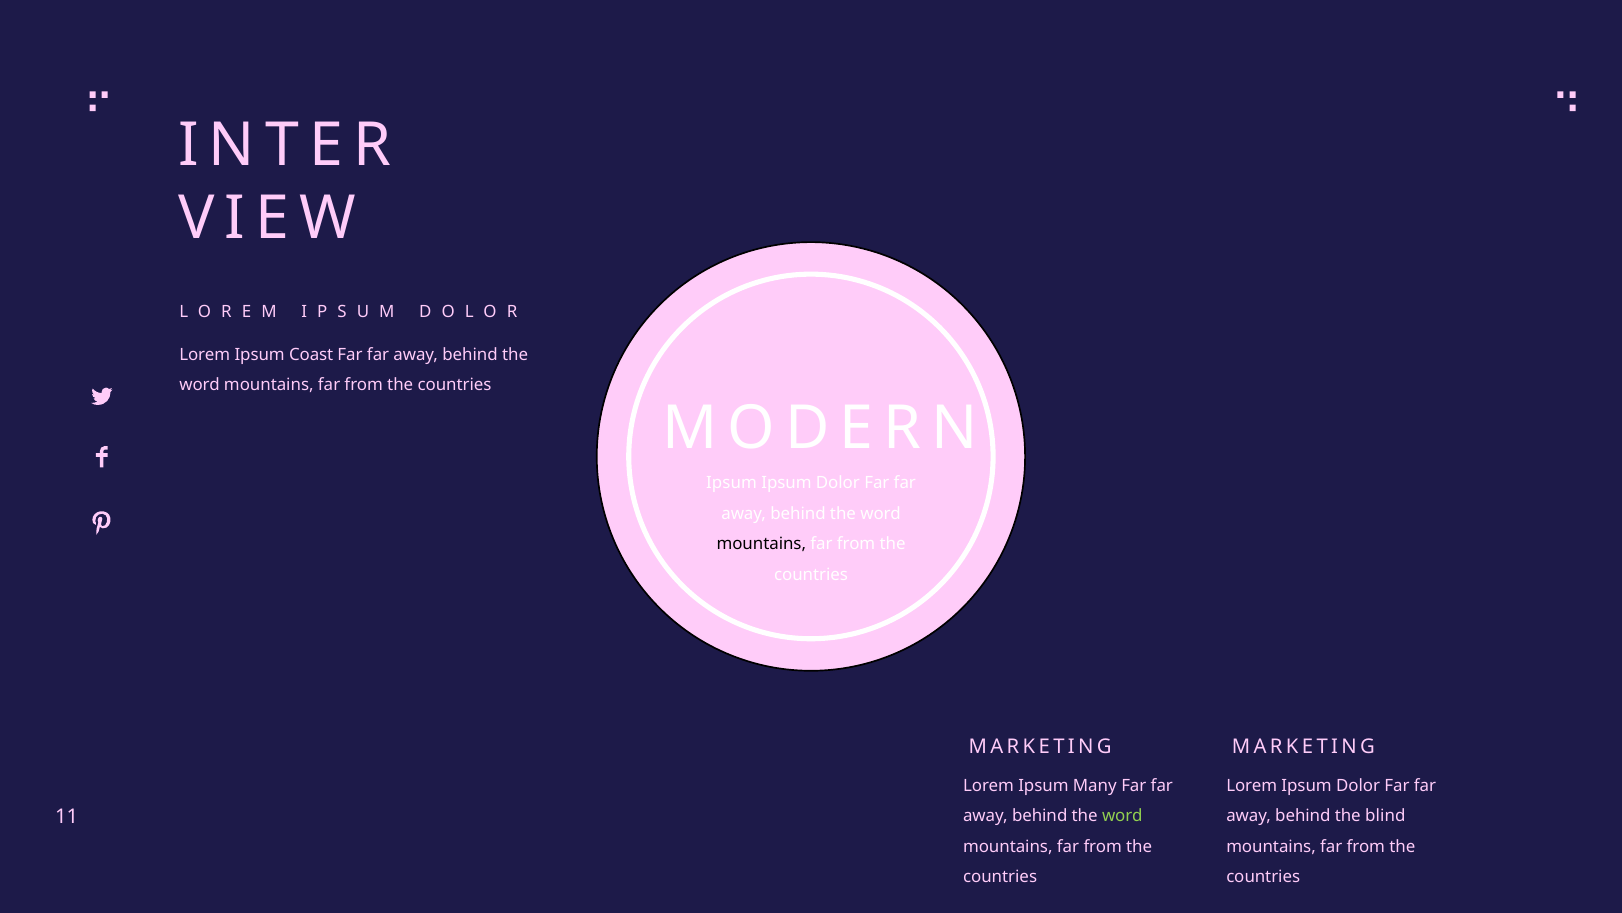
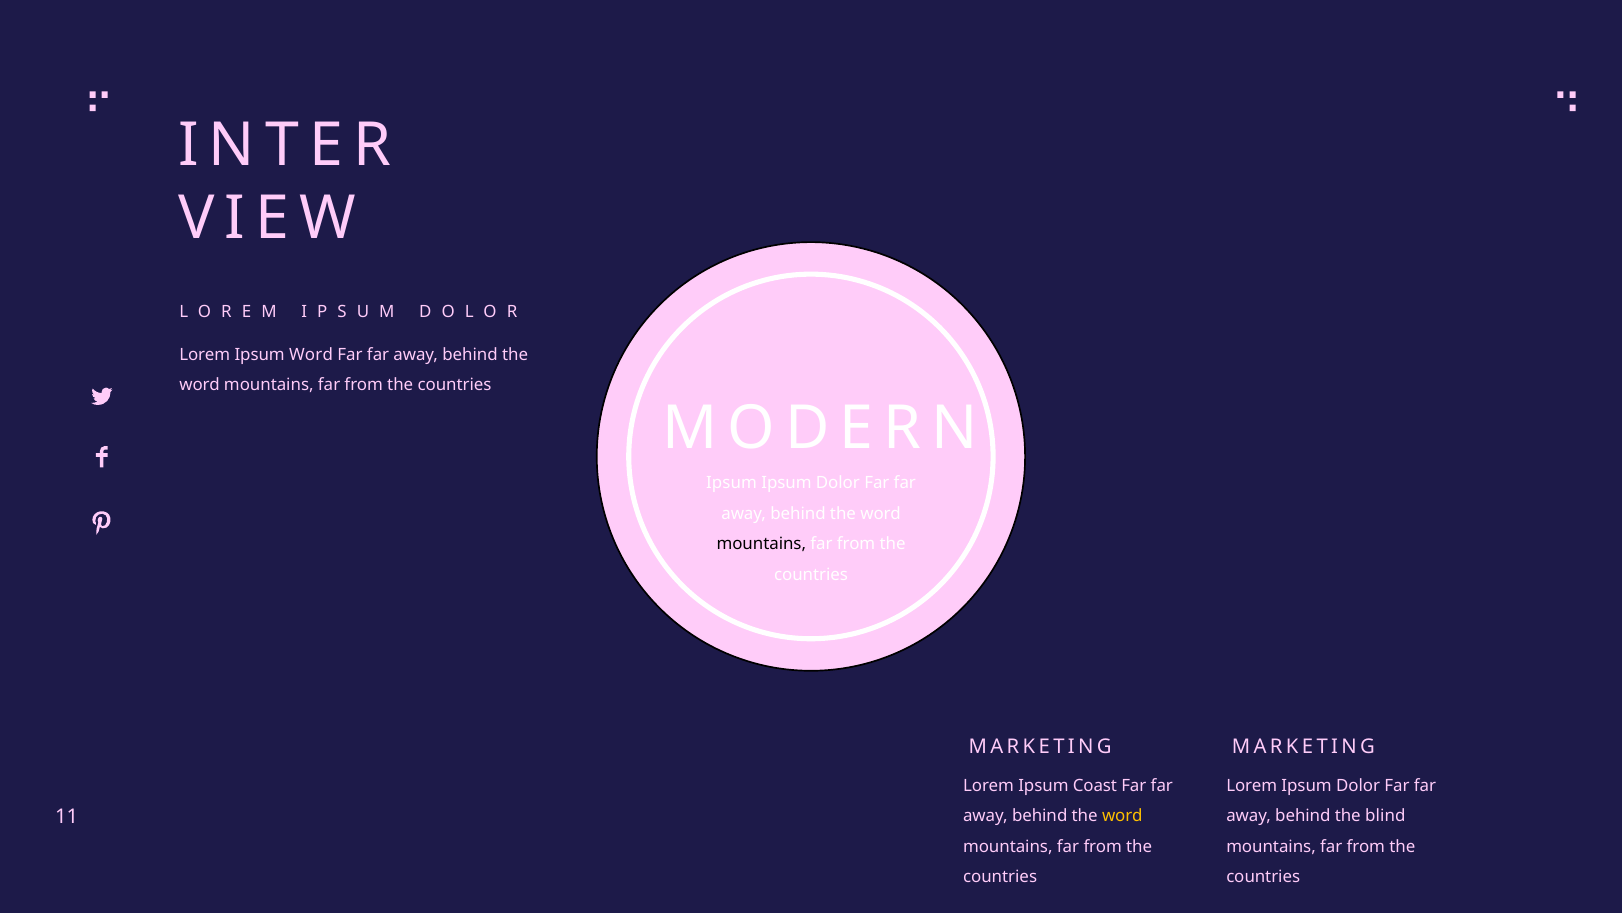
Ipsum Coast: Coast -> Word (311, 354)
Many: Many -> Coast (1095, 785)
word colour: light green -> yellow (1122, 815)
